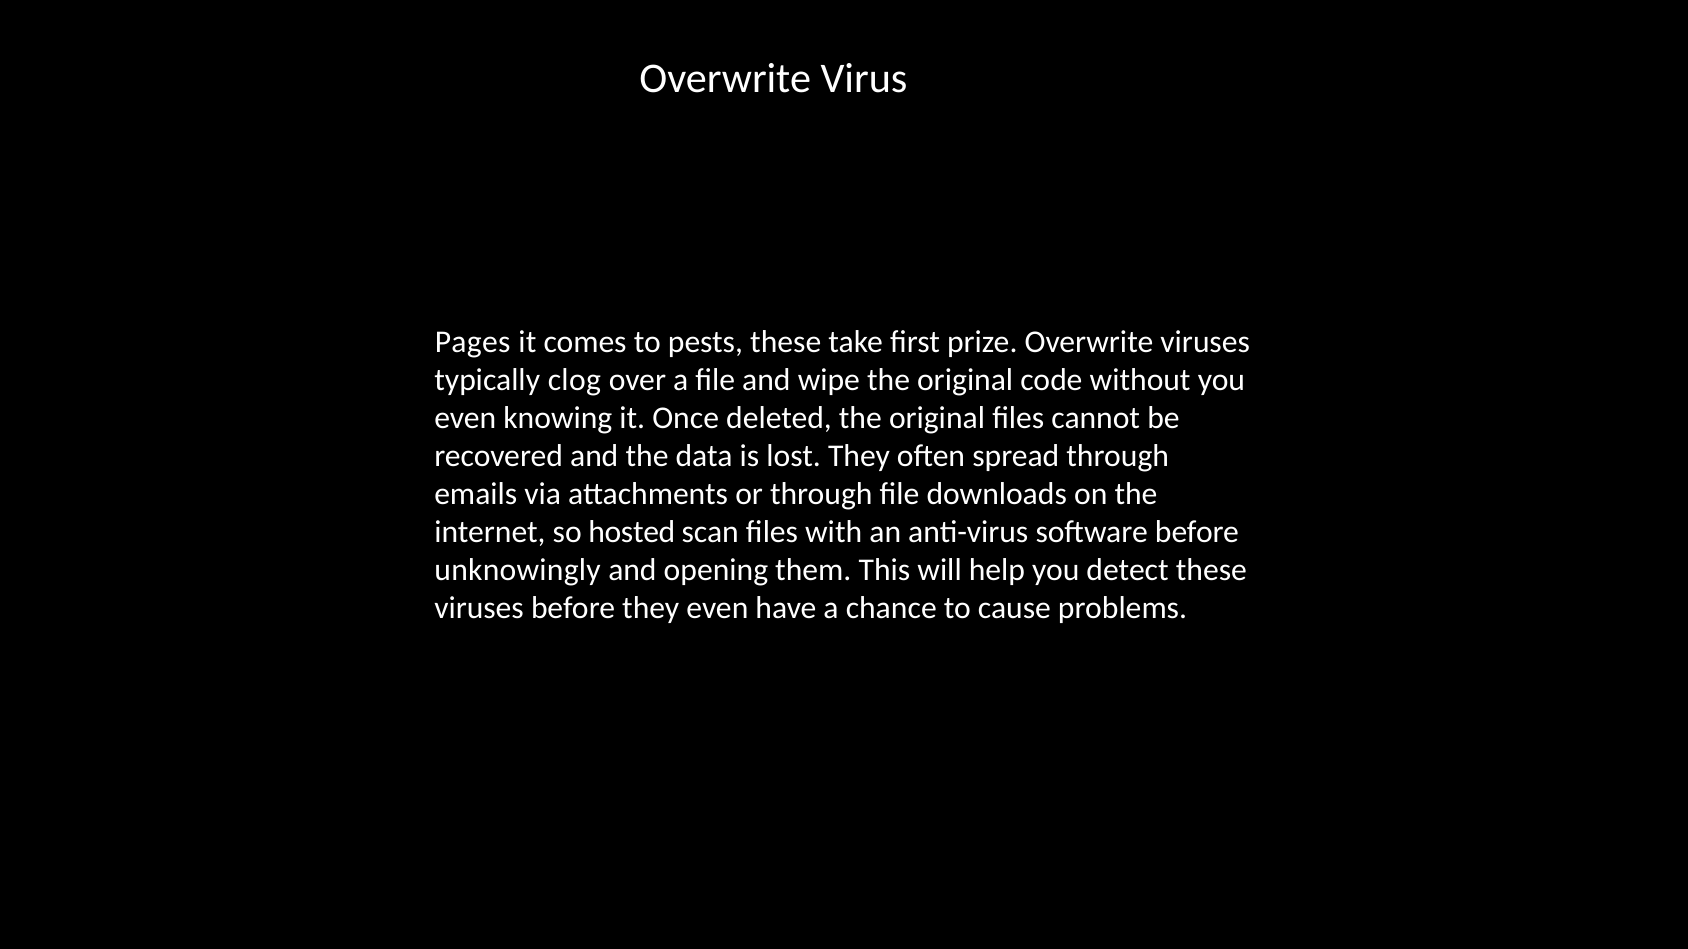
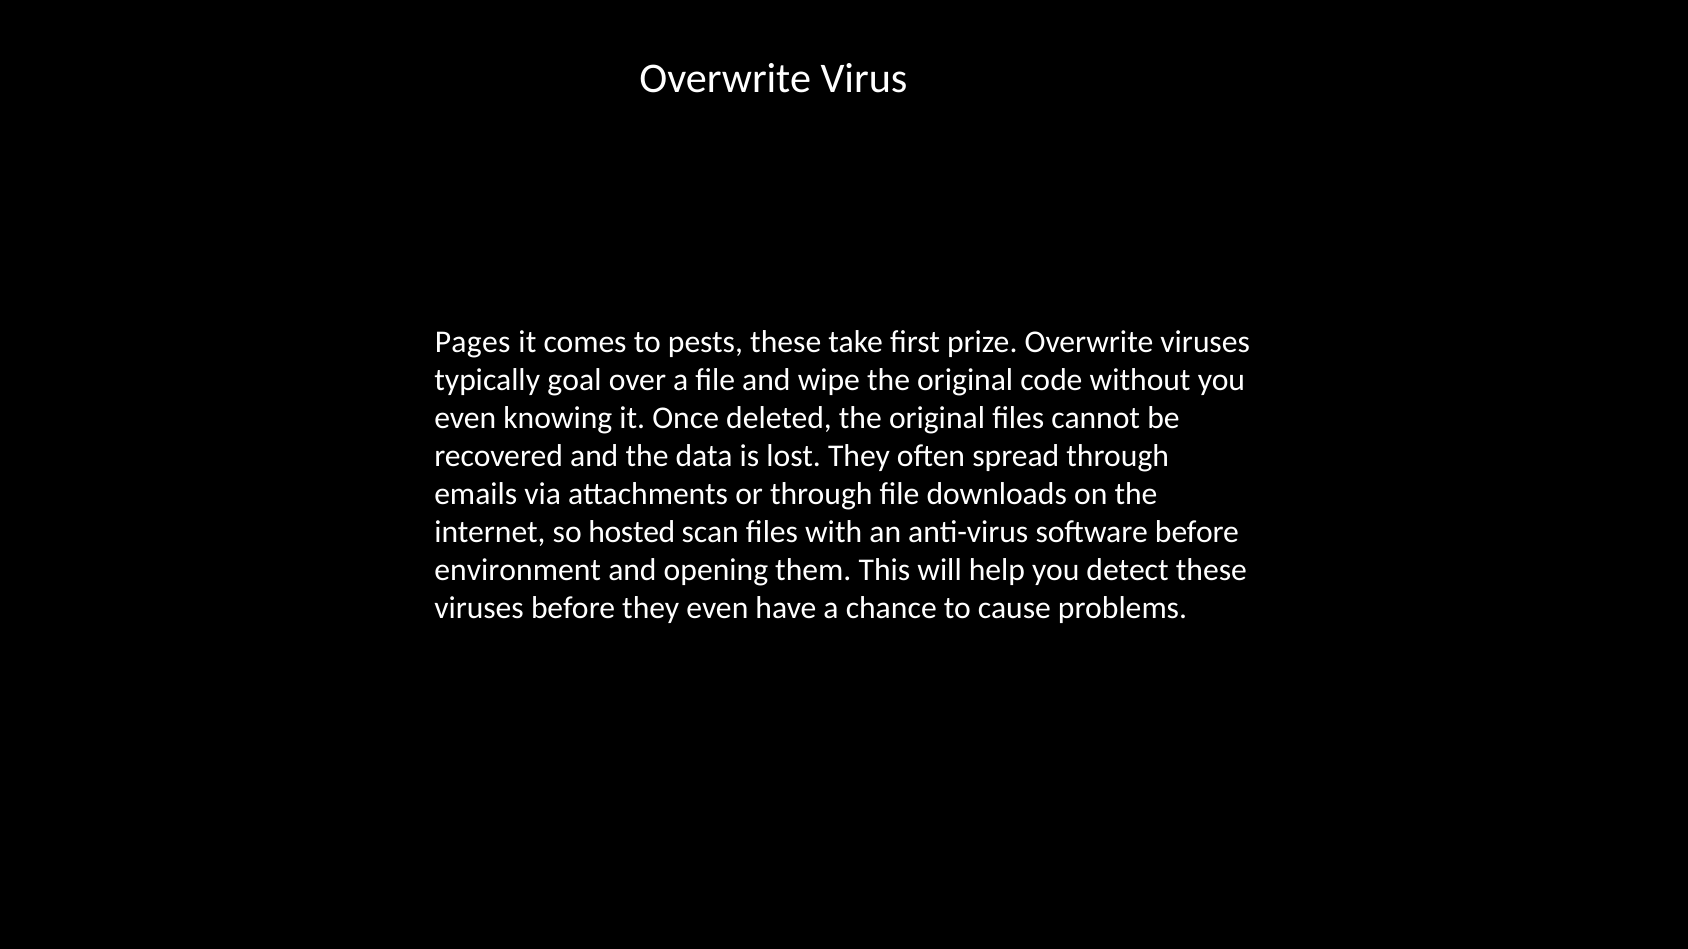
clog: clog -> goal (574, 380)
unknowingly: unknowingly -> environment (518, 570)
